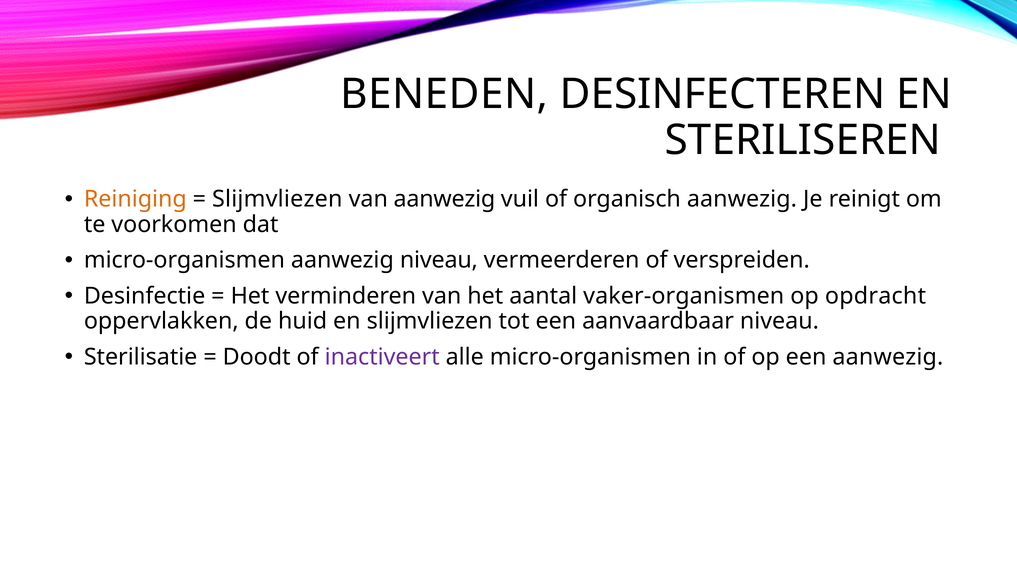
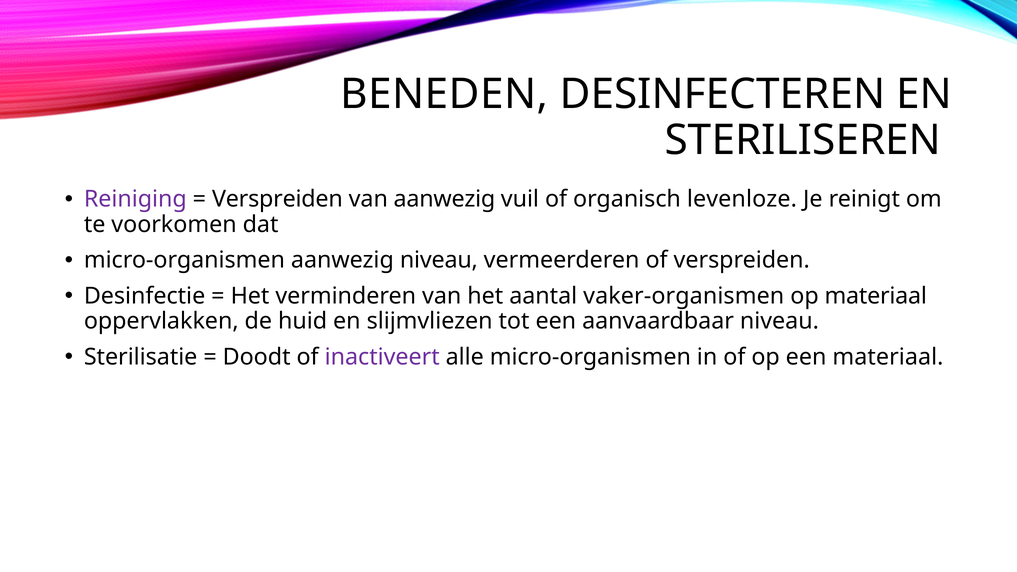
Reiniging colour: orange -> purple (135, 199)
Slijmvliezen: Slijmvliezen -> Verspreiden (277, 199)
organisch aanwezig: aanwezig -> levenloze (742, 199)
op opdracht: opdracht -> materiaal (876, 296)
een aanwezig: aanwezig -> materiaal (888, 357)
